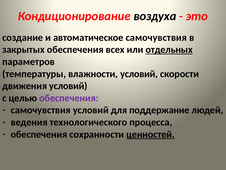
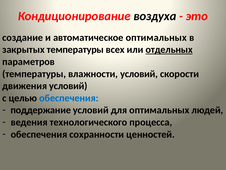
автоматическое самочувствия: самочувствия -> оптимальных (156, 37)
закрытых обеспечения: обеспечения -> температуры (75, 50)
обеспечения colour: purple -> blue (69, 98)
самочувствия: самочувствия -> поддержание (41, 110)
для поддержание: поддержание -> оптимальных (159, 110)
ценностей underline: present -> none (151, 134)
